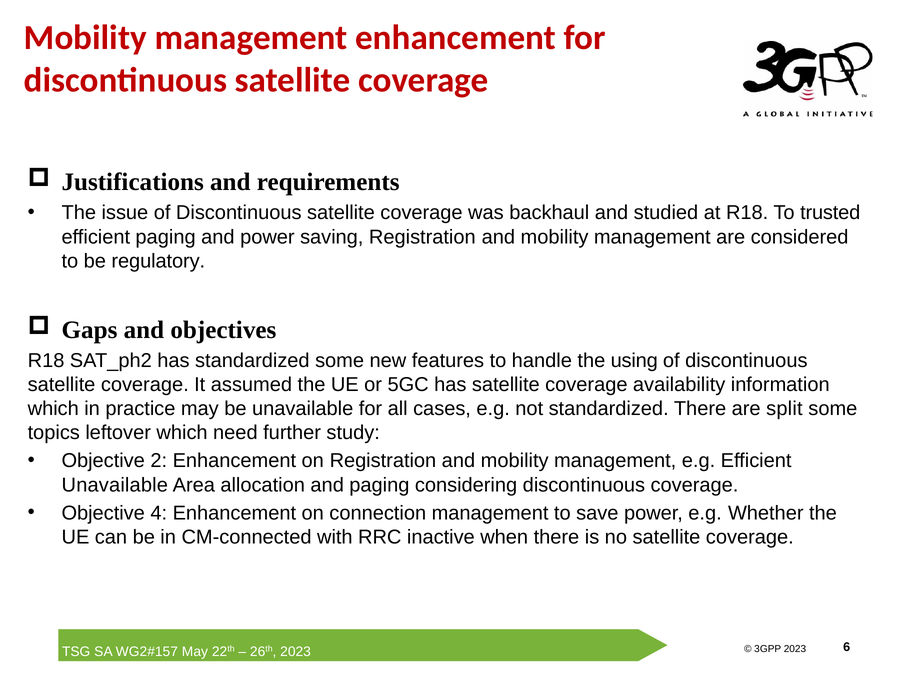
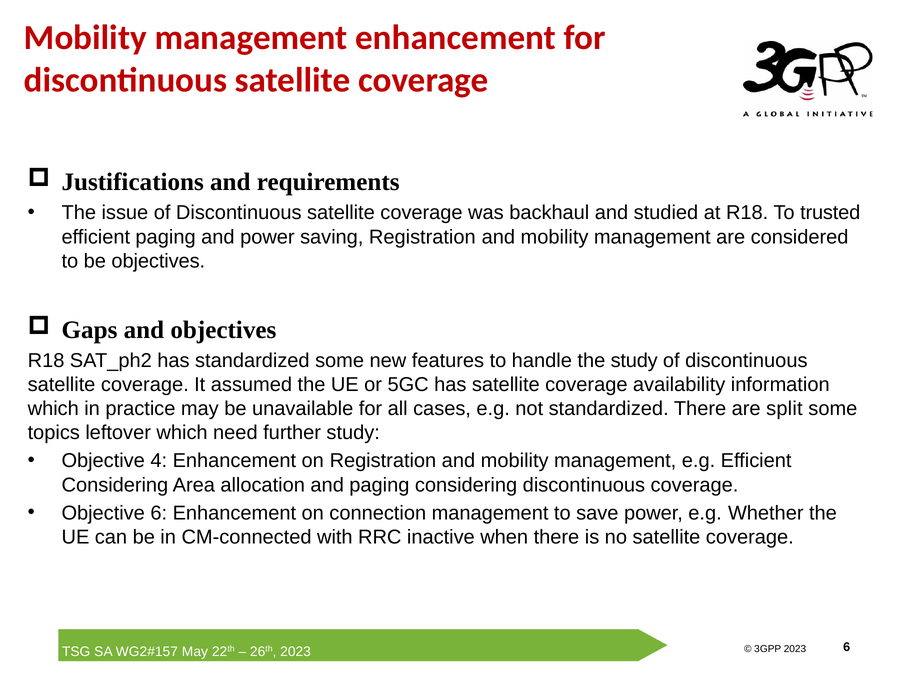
be regulatory: regulatory -> objectives (158, 261)
the using: using -> study (634, 361)
2: 2 -> 4 (159, 461)
Unavailable: Unavailable -> Considering (115, 485)
Objective 4: 4 -> 6 (159, 513)
